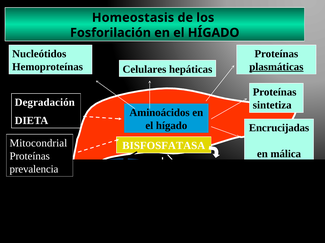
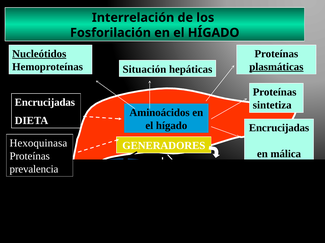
Homeostasis: Homeostasis -> Interrelación (133, 18)
Nucleótidos underline: none -> present (39, 54)
Celulares: Celulares -> Situación (144, 69)
Degradación: Degradación -> Encrucijadas (45, 103)
Mitocondrial: Mitocondrial -> Hexoquinasa (38, 144)
BISFOSFATASA: BISFOSFATASA -> GENERADORES (164, 146)
